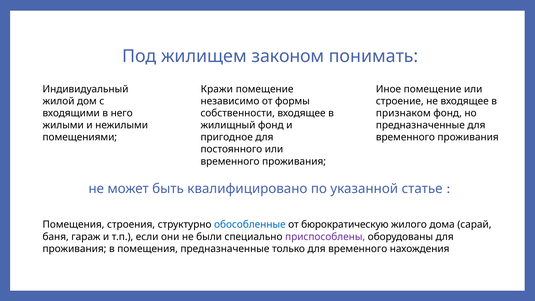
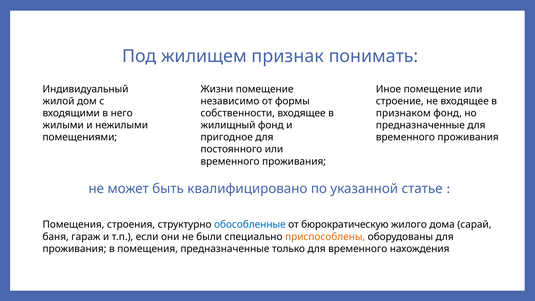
законом: законом -> признак (288, 56)
Кражи: Кражи -> Жизни (217, 89)
приспособлены colour: purple -> orange (325, 237)
